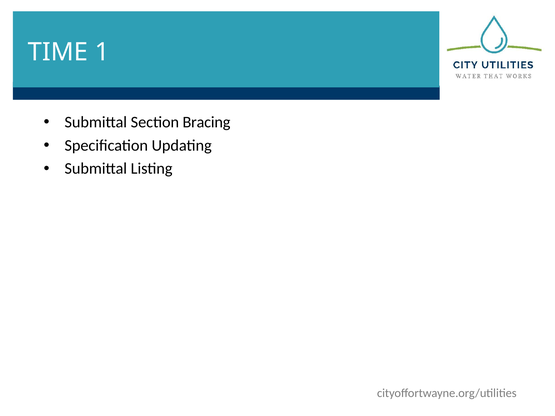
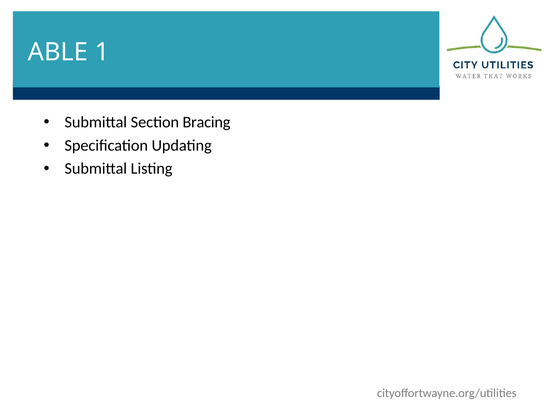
TIME: TIME -> ABLE (58, 52)
